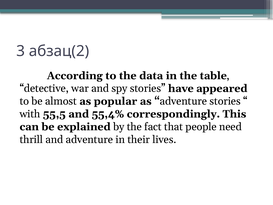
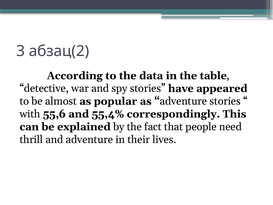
55,5: 55,5 -> 55,6 (54, 114)
